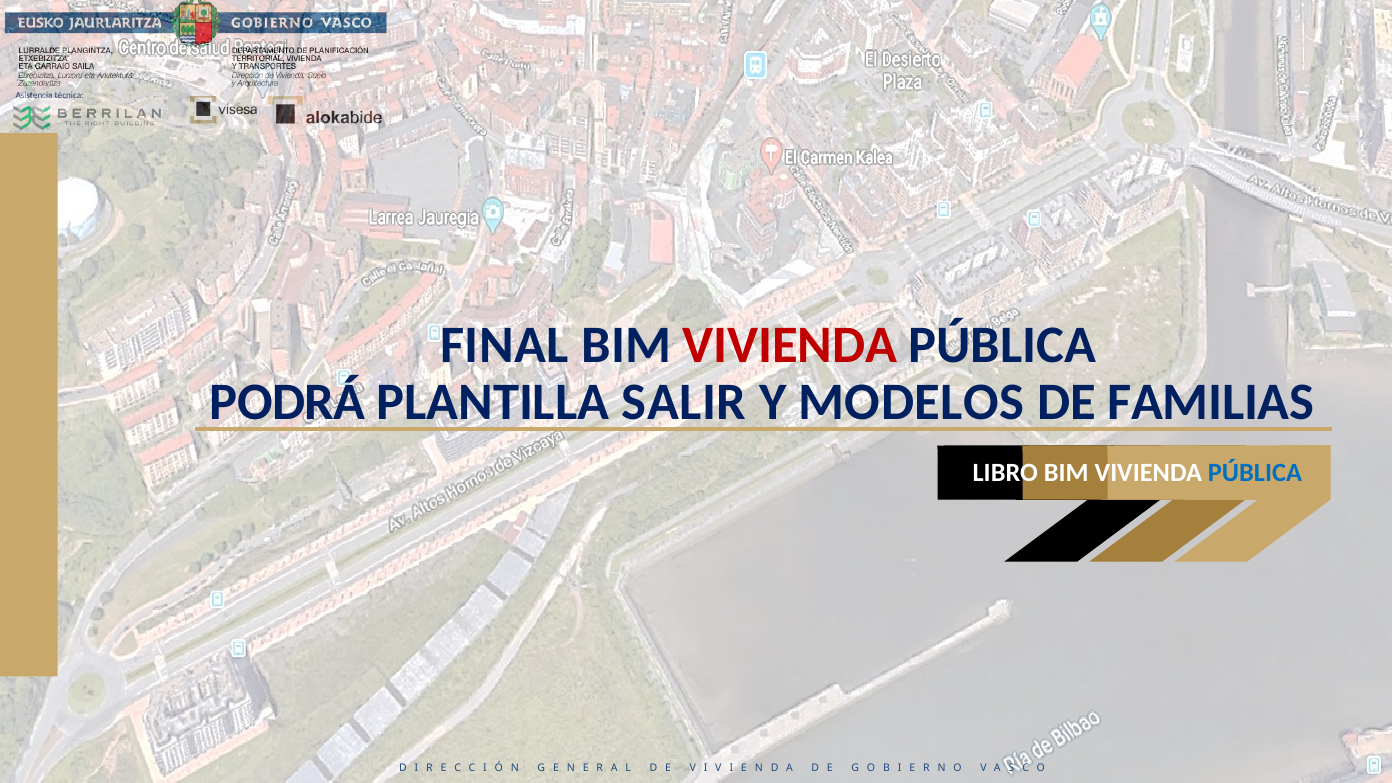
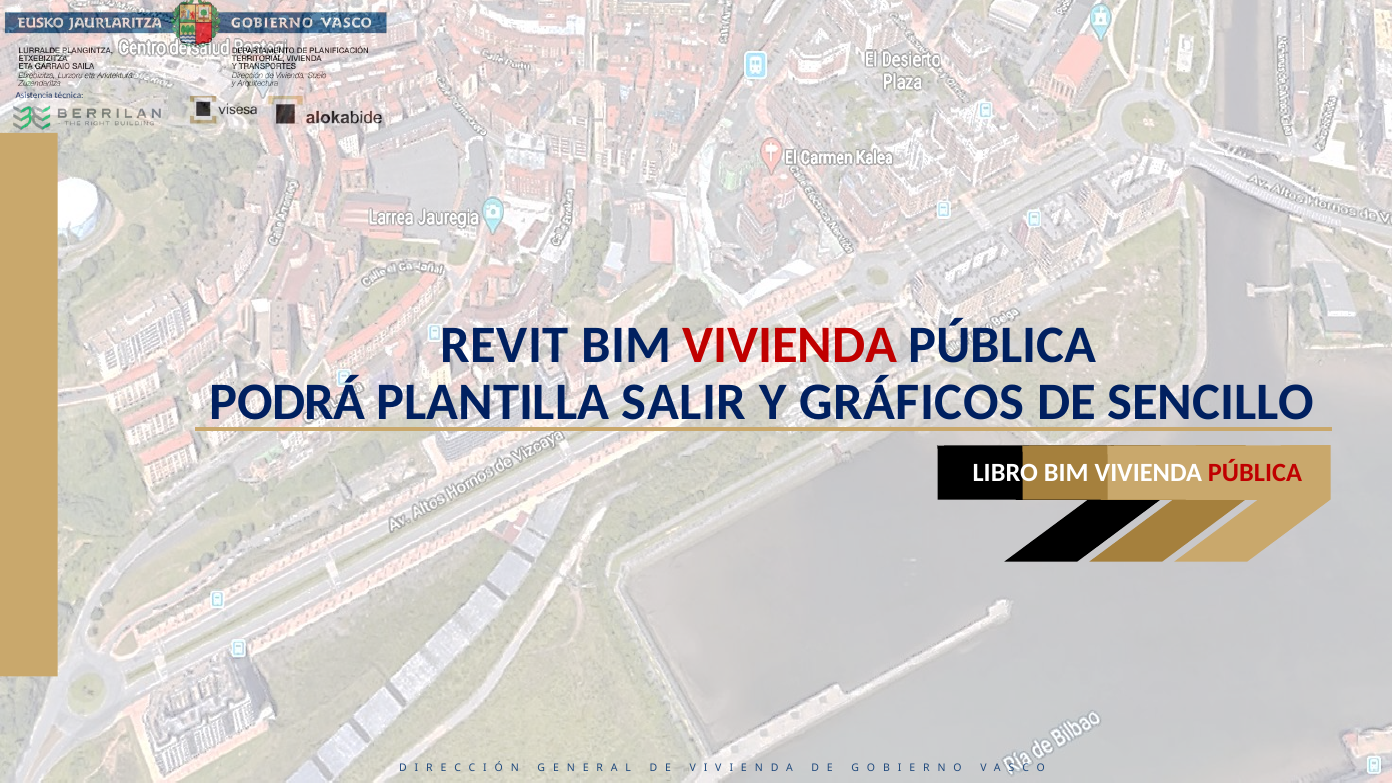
FINAL: FINAL -> REVIT (504, 346)
MODELOS: MODELOS -> GRÁFICOS (912, 402)
FAMILIAS: FAMILIAS -> SENCILLO (1211, 402)
PÚBLICA colour: blue -> red (1255, 473)
